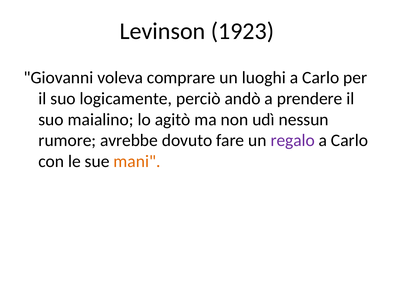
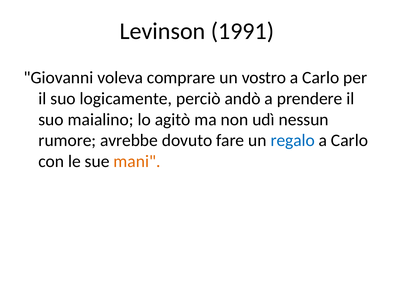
1923: 1923 -> 1991 (242, 31)
luoghi: luoghi -> vostro (264, 78)
regalo colour: purple -> blue (293, 141)
